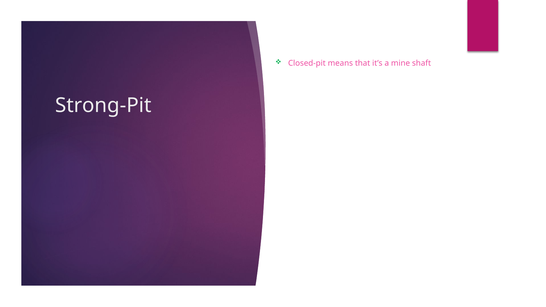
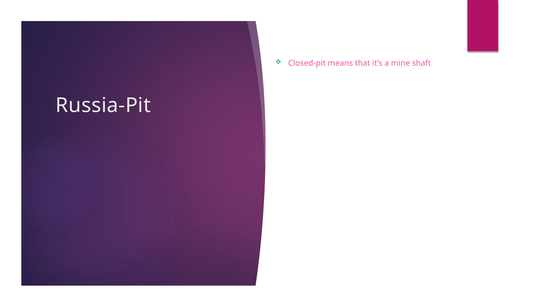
Strong-Pit: Strong-Pit -> Russia-Pit (103, 105)
